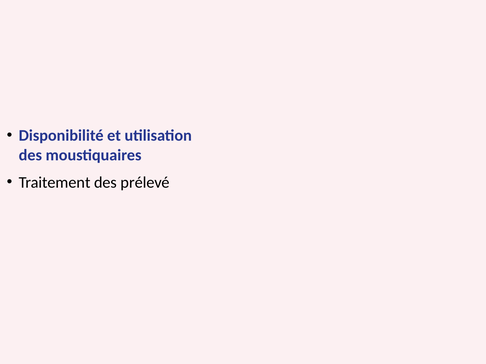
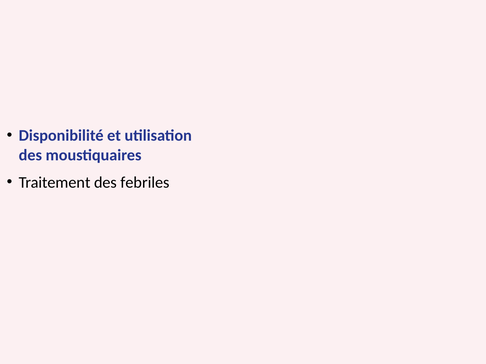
prélevé: prélevé -> febriles (145, 183)
